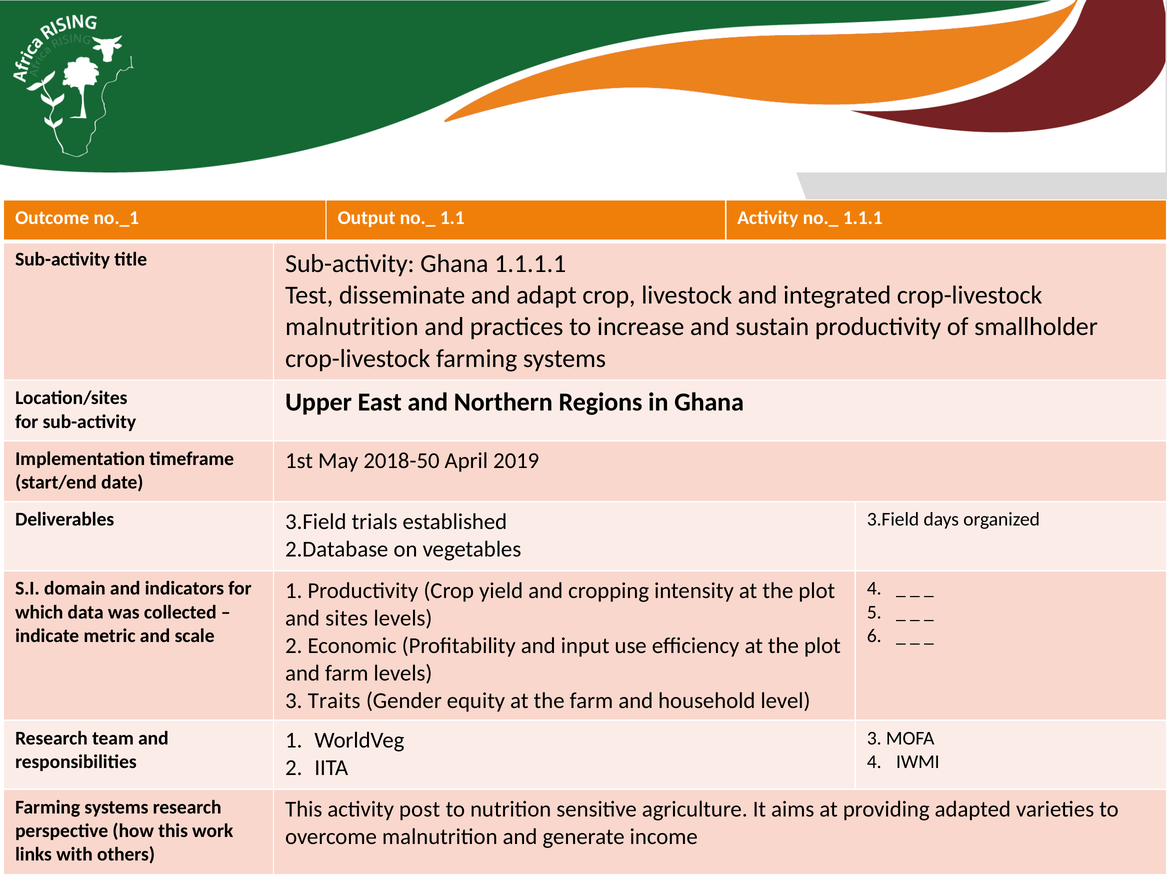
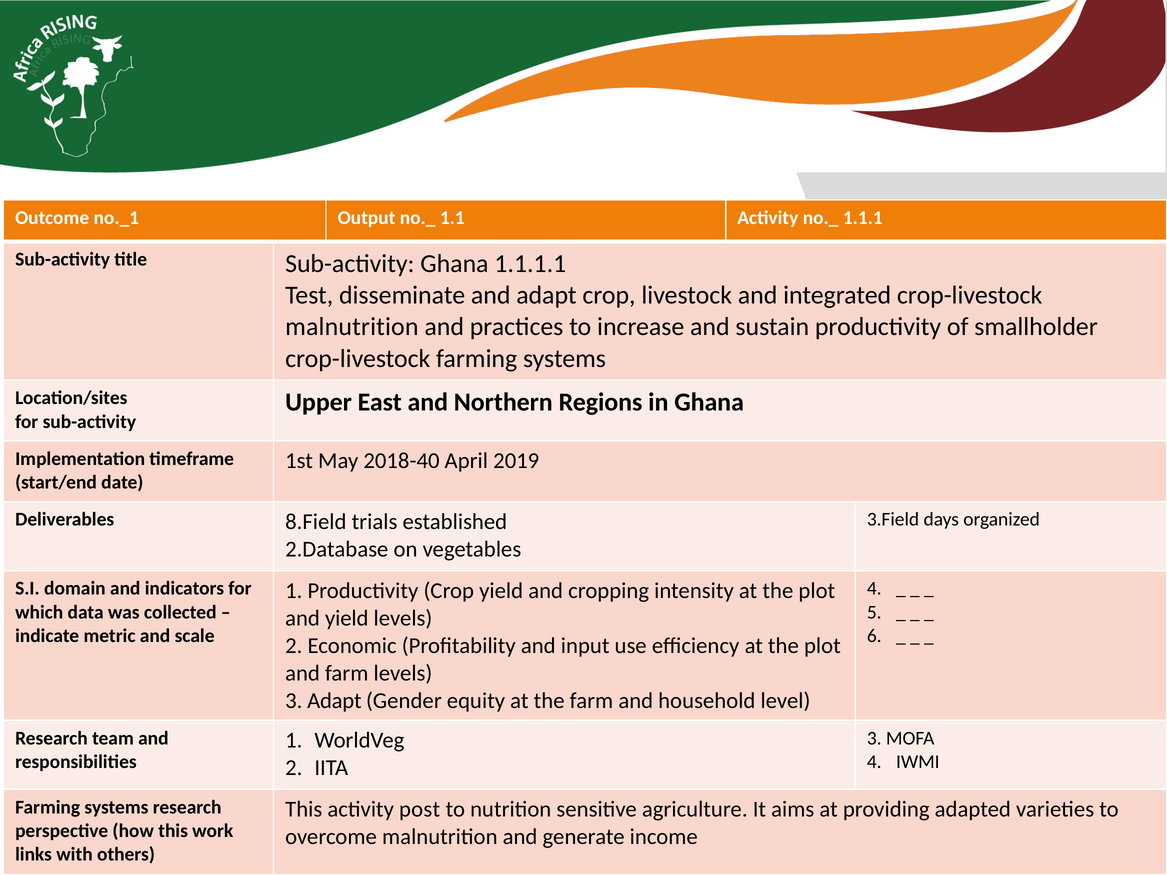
2018-50: 2018-50 -> 2018-40 (401, 461)
Deliverables 3.Field: 3.Field -> 8.Field (316, 522)
and sites: sites -> yield (347, 618)
3 Traits: Traits -> Adapt (334, 701)
